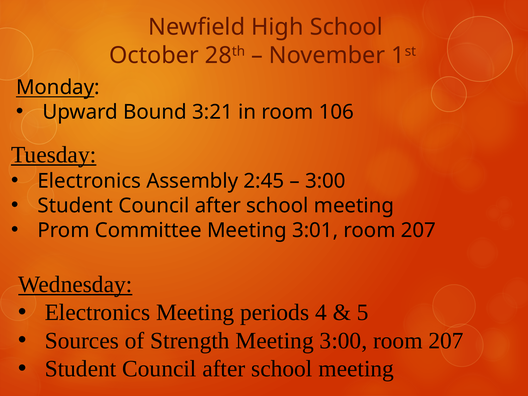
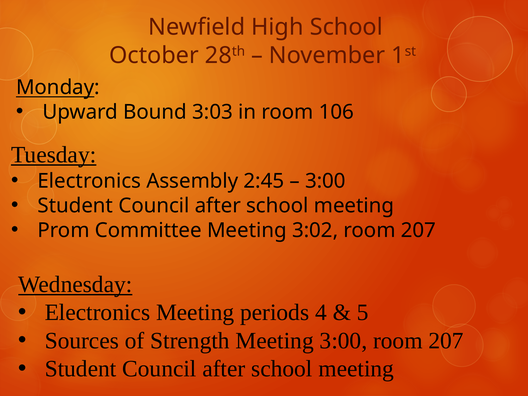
3:21: 3:21 -> 3:03 (213, 112)
3:01: 3:01 -> 3:02 (315, 230)
